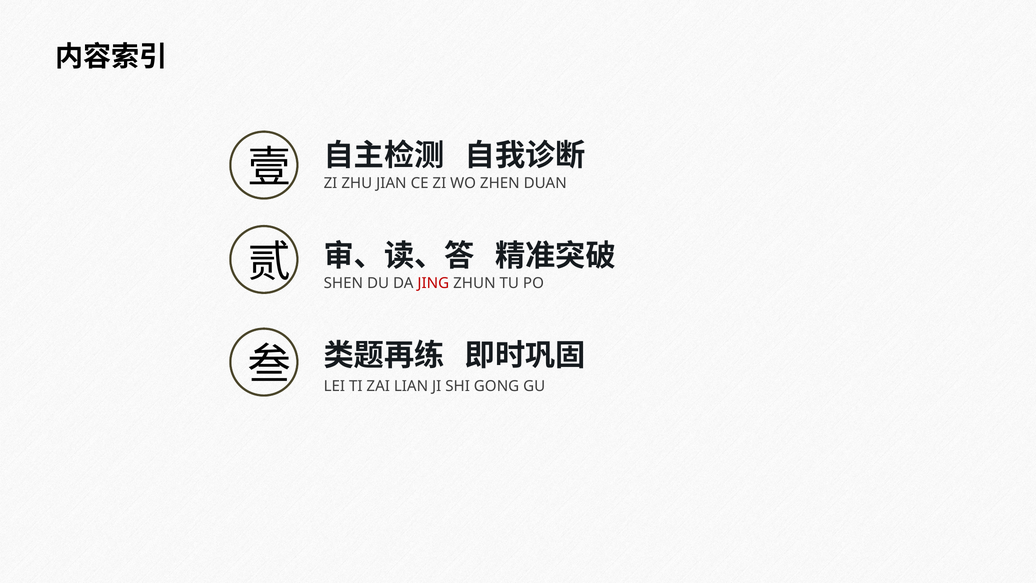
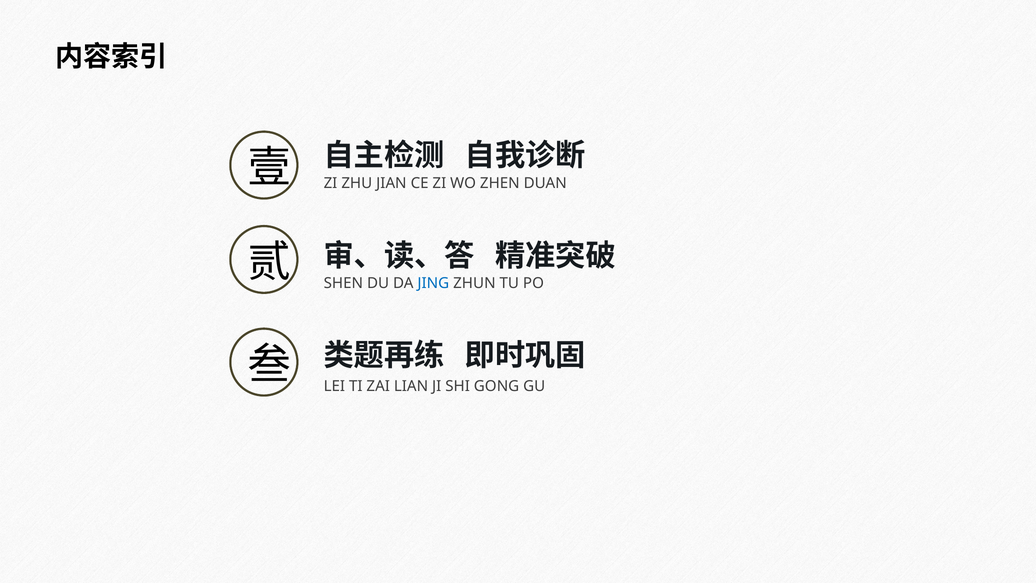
JING colour: red -> blue (433, 283)
